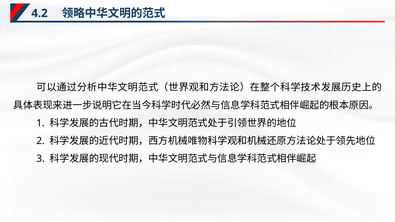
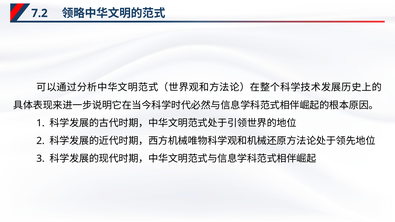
4.2: 4.2 -> 7.2 (39, 13)
